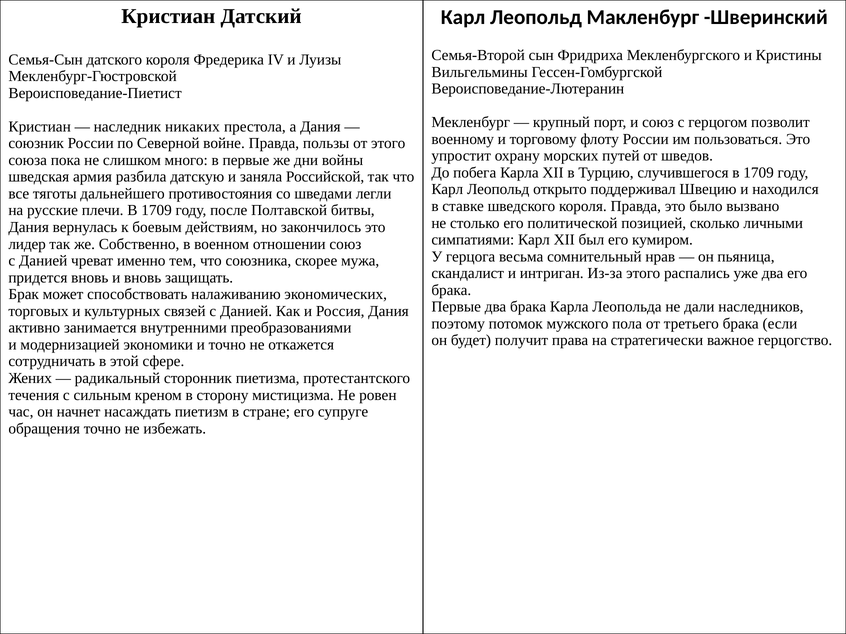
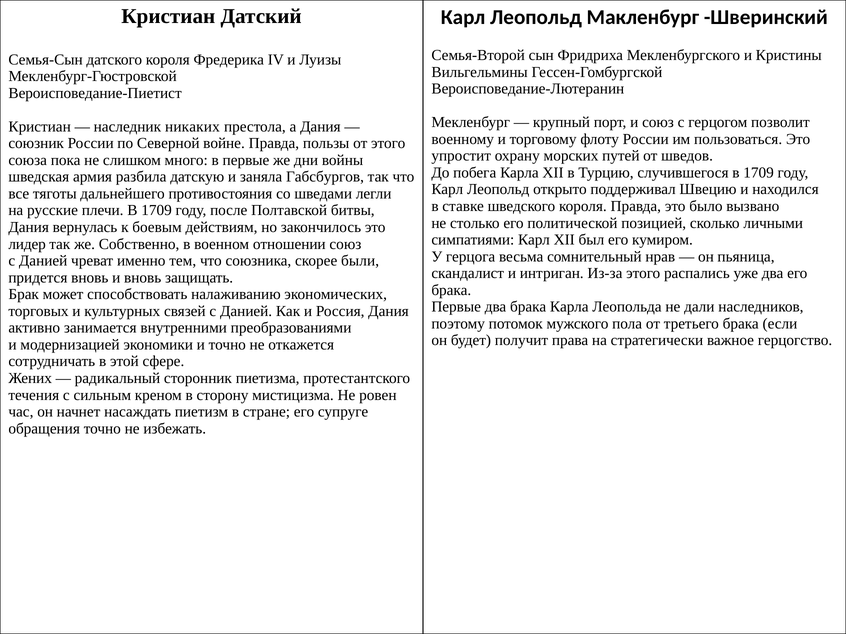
Российской: Российской -> Габсбургов (325, 177)
мужа: мужа -> были (360, 261)
